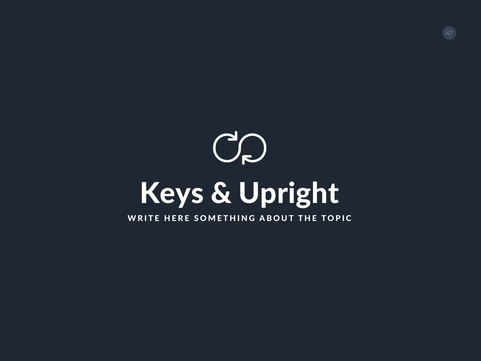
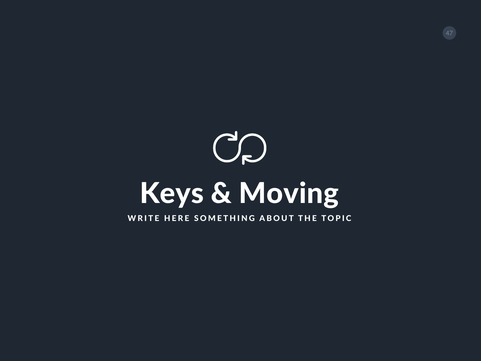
Upright: Upright -> Moving (289, 193)
